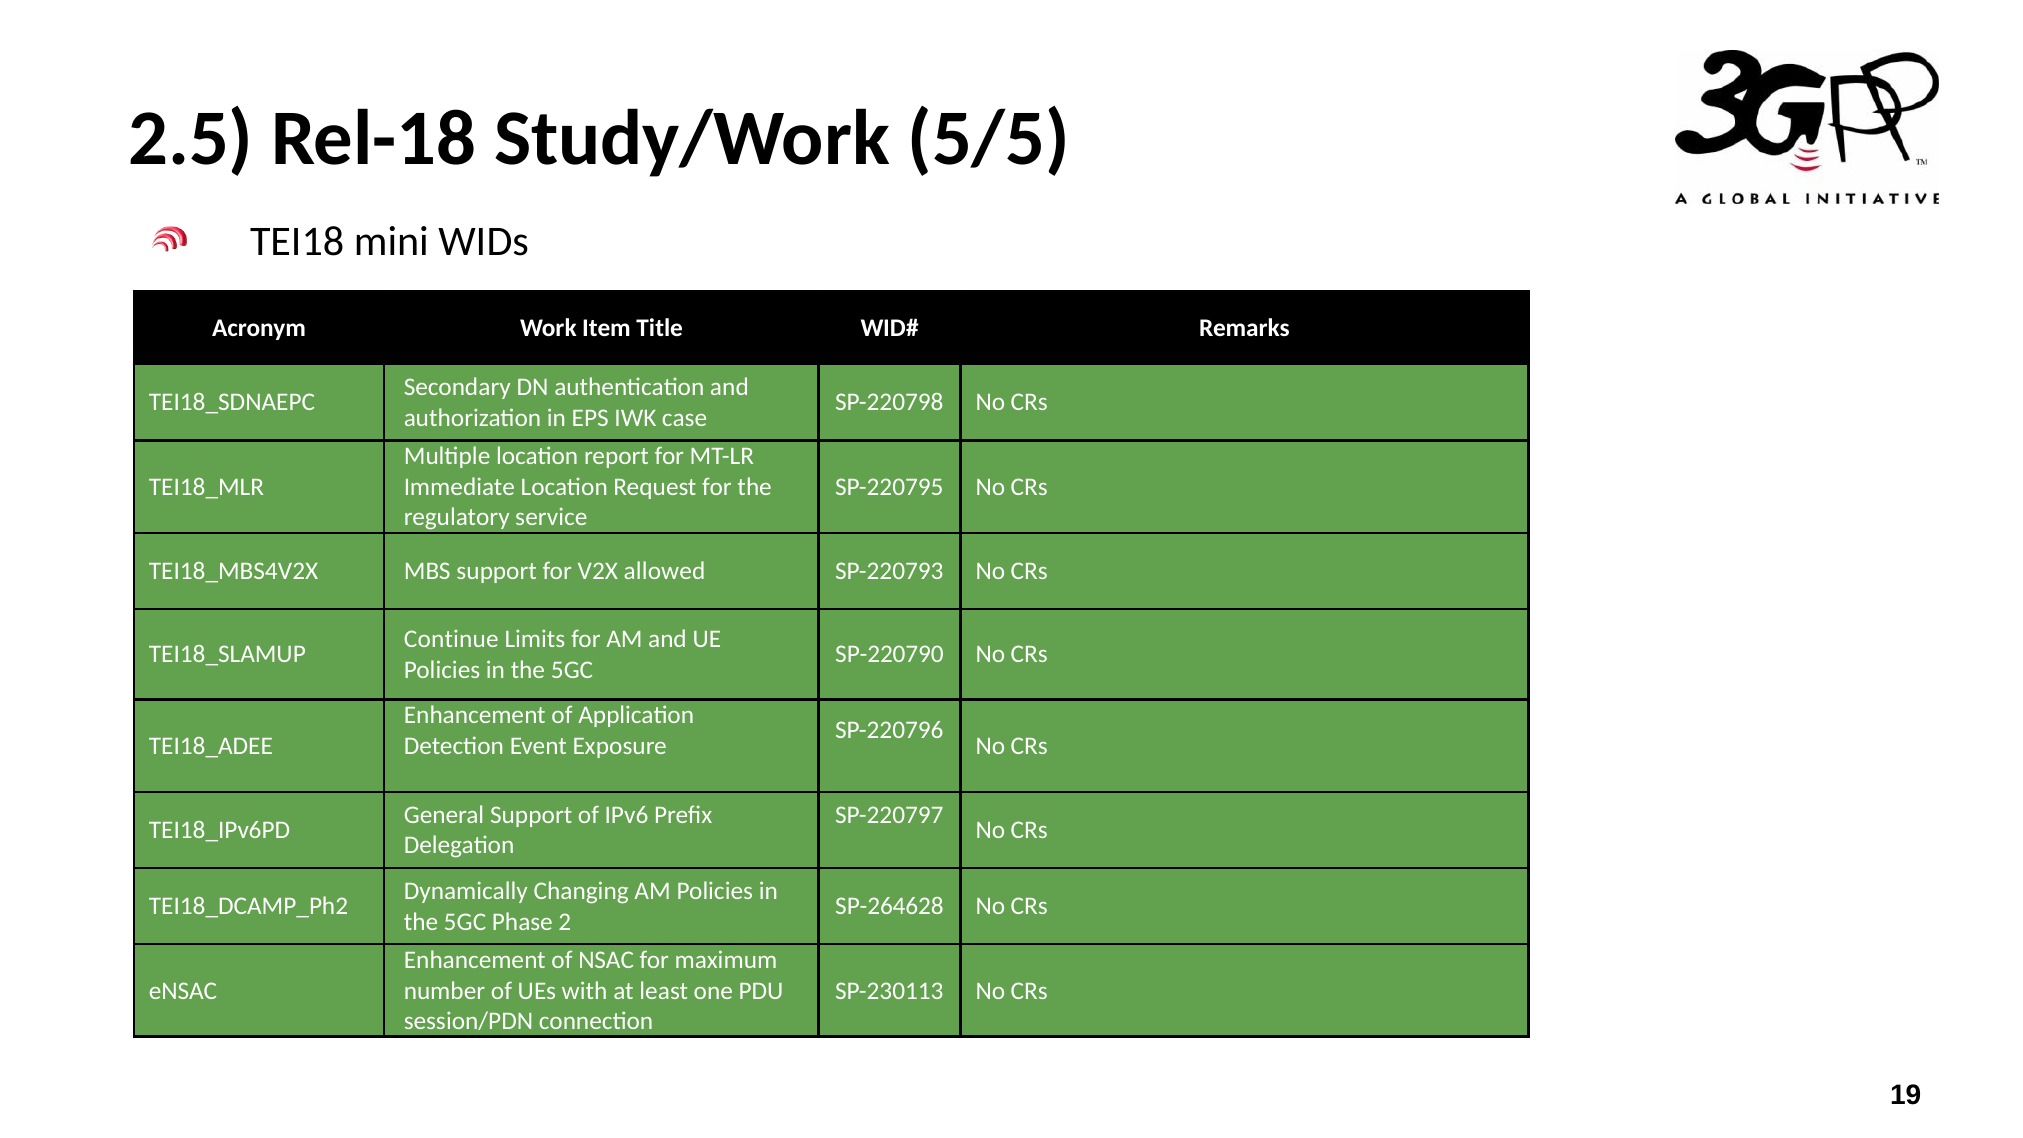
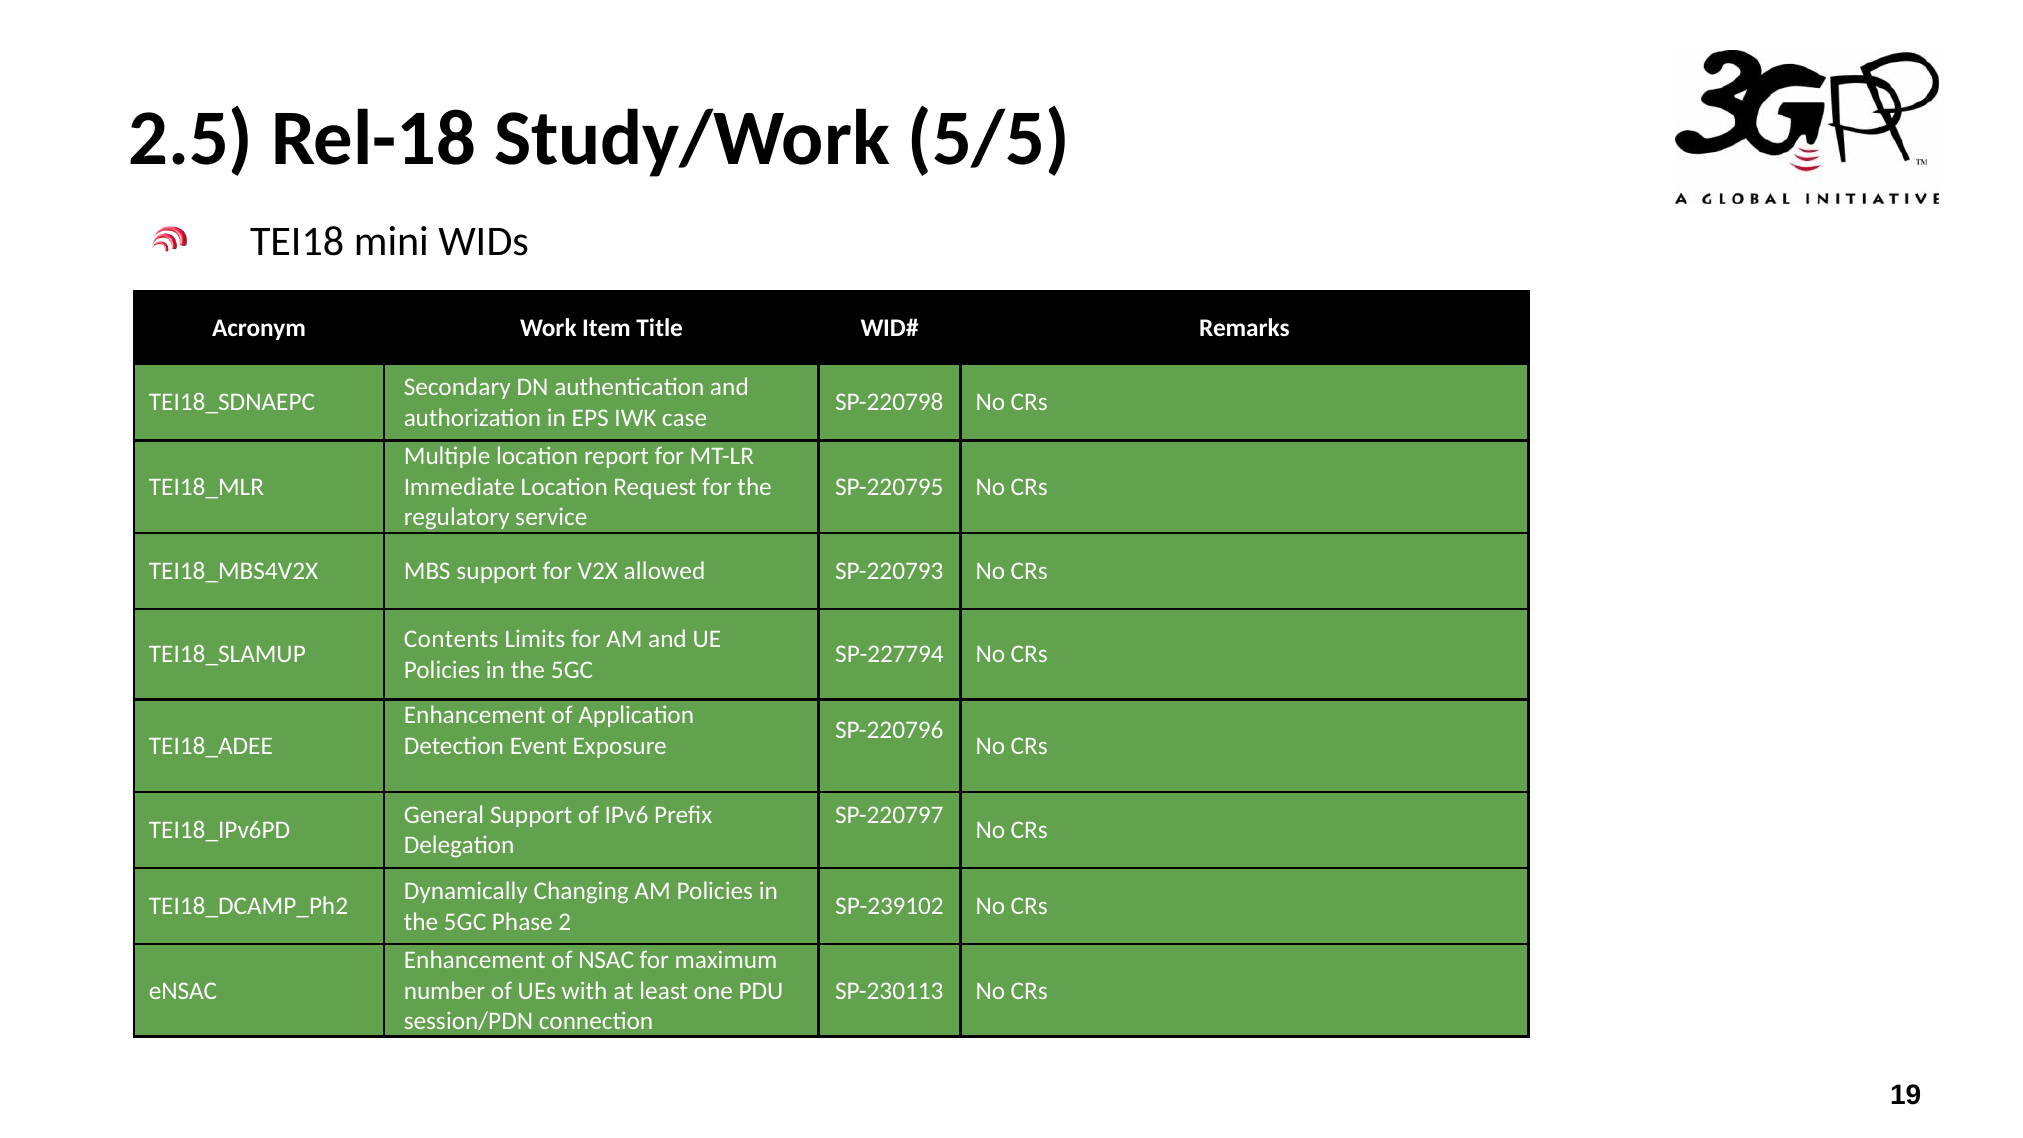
Continue: Continue -> Contents (451, 639)
SP-220790: SP-220790 -> SP-227794 (889, 654)
SP-264628: SP-264628 -> SP-239102 (889, 906)
